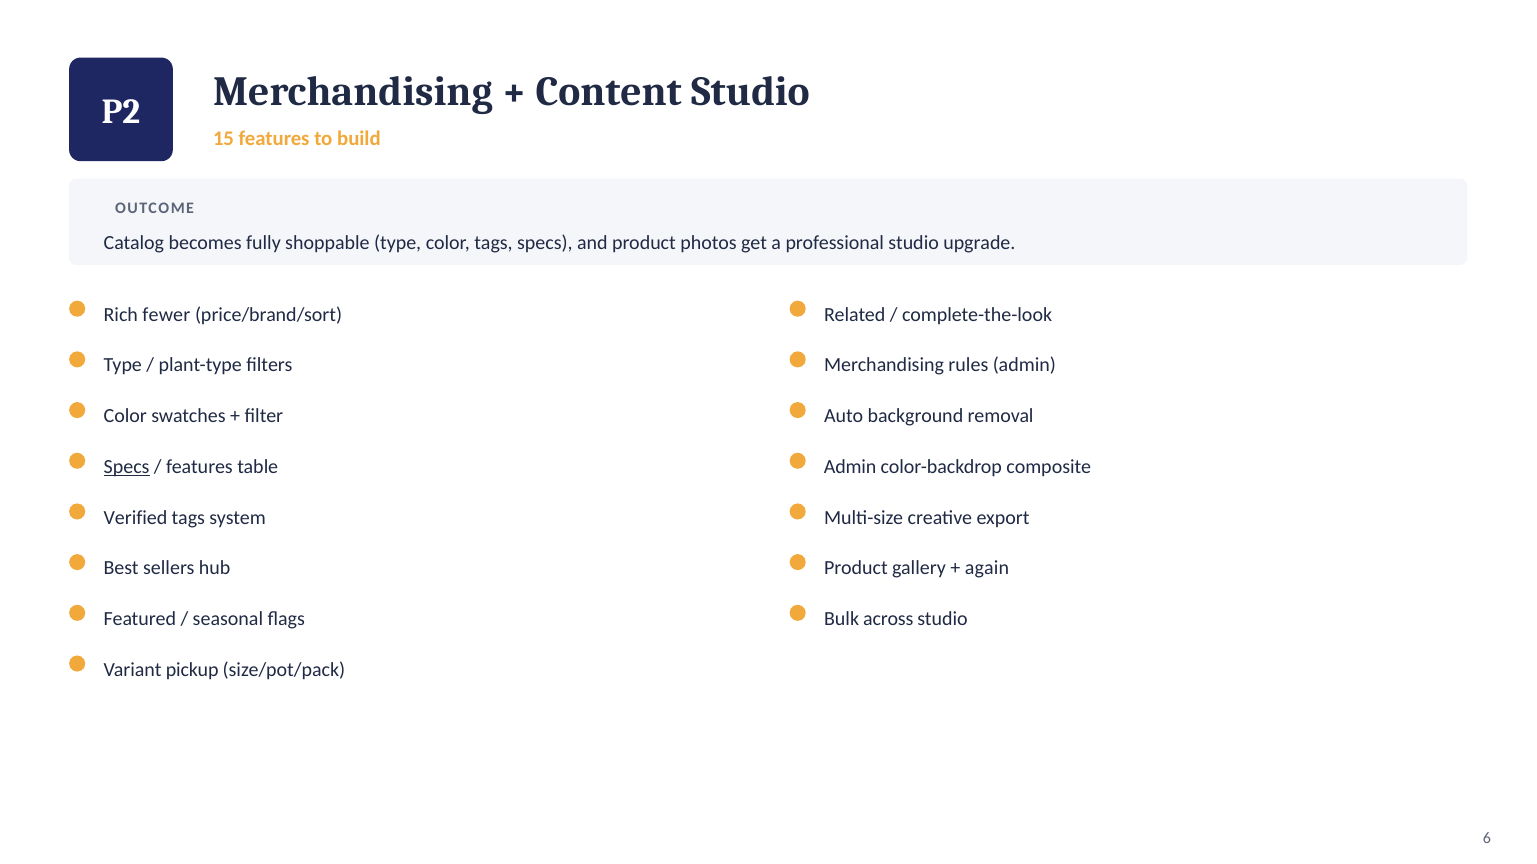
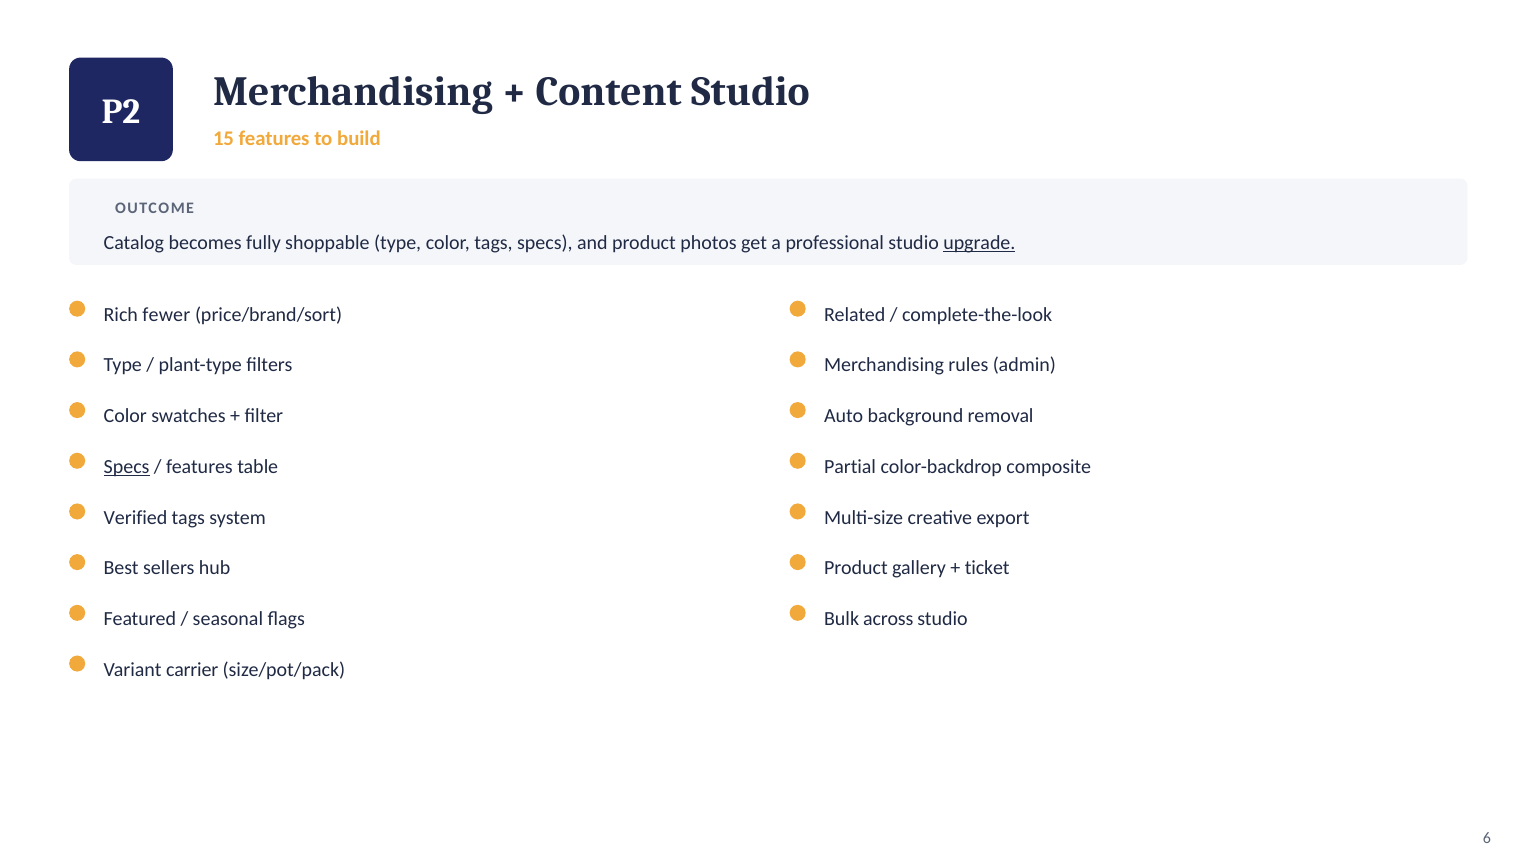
upgrade underline: none -> present (979, 243)
Admin: Admin -> Partial (850, 467)
again: again -> ticket (987, 568)
pickup: pickup -> carrier (192, 670)
